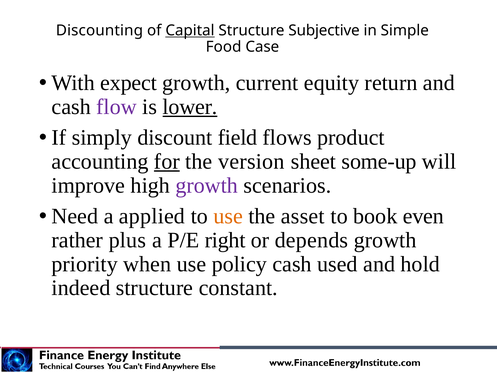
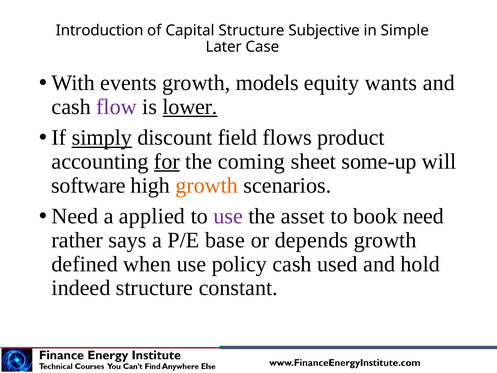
Discounting: Discounting -> Introduction (100, 30)
Capital underline: present -> none (190, 30)
Food: Food -> Later (224, 47)
expect: expect -> events (129, 83)
current: current -> models (267, 83)
return: return -> wants (391, 83)
simply underline: none -> present (102, 138)
version: version -> coming (251, 161)
improve: improve -> software (88, 185)
growth colour: purple -> orange (207, 185)
use colour: orange -> purple (228, 216)
book even: even -> need (423, 216)
plus: plus -> says (128, 240)
right: right -> base (225, 240)
priority: priority -> defined (85, 264)
